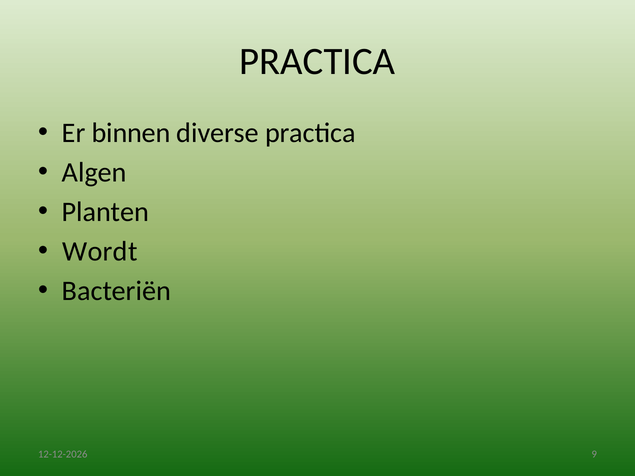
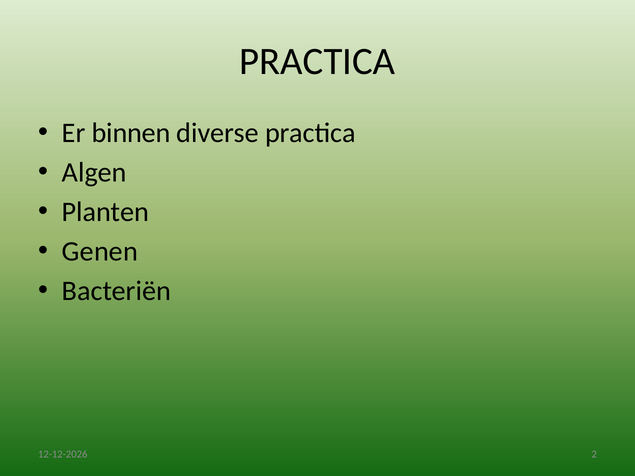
Wordt: Wordt -> Genen (100, 252)
9: 9 -> 2 (594, 455)
